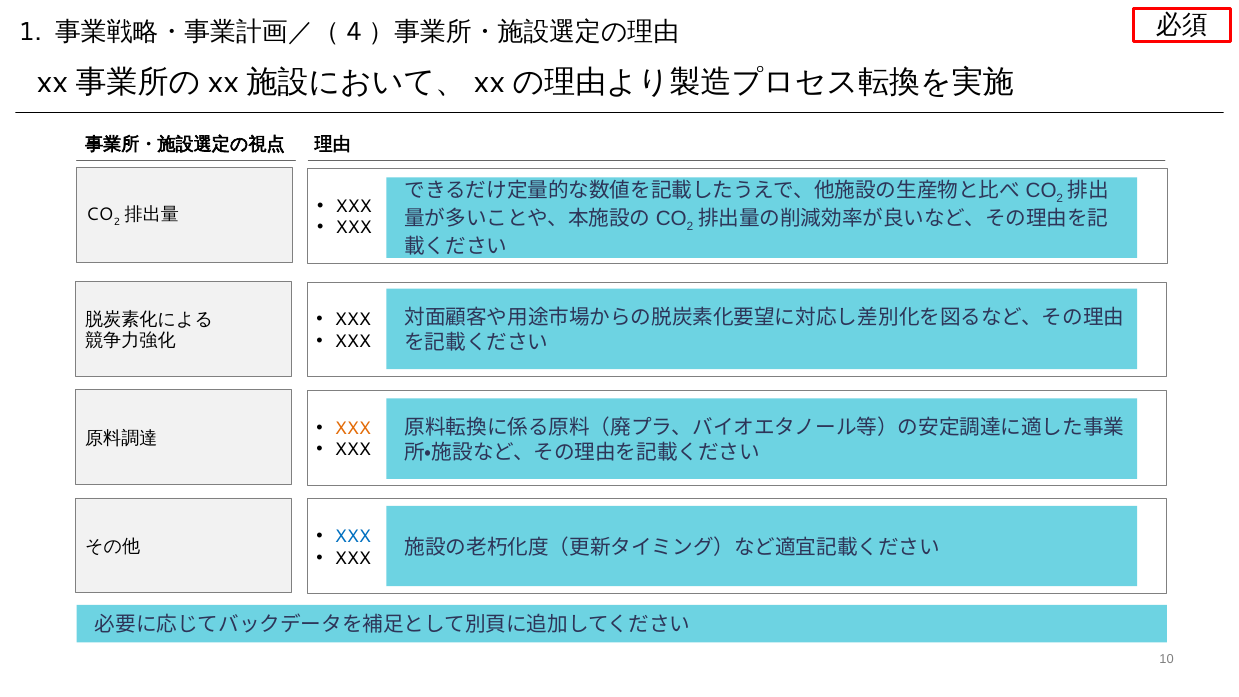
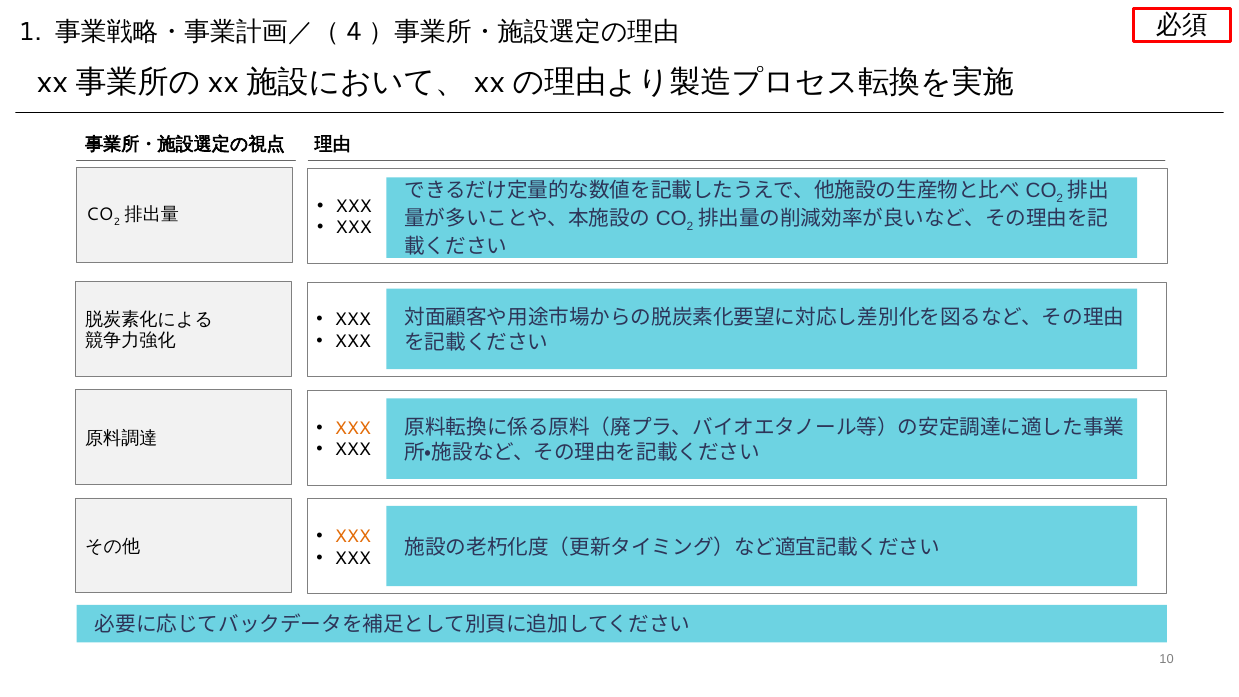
XXX colour: blue -> orange (353, 536)
